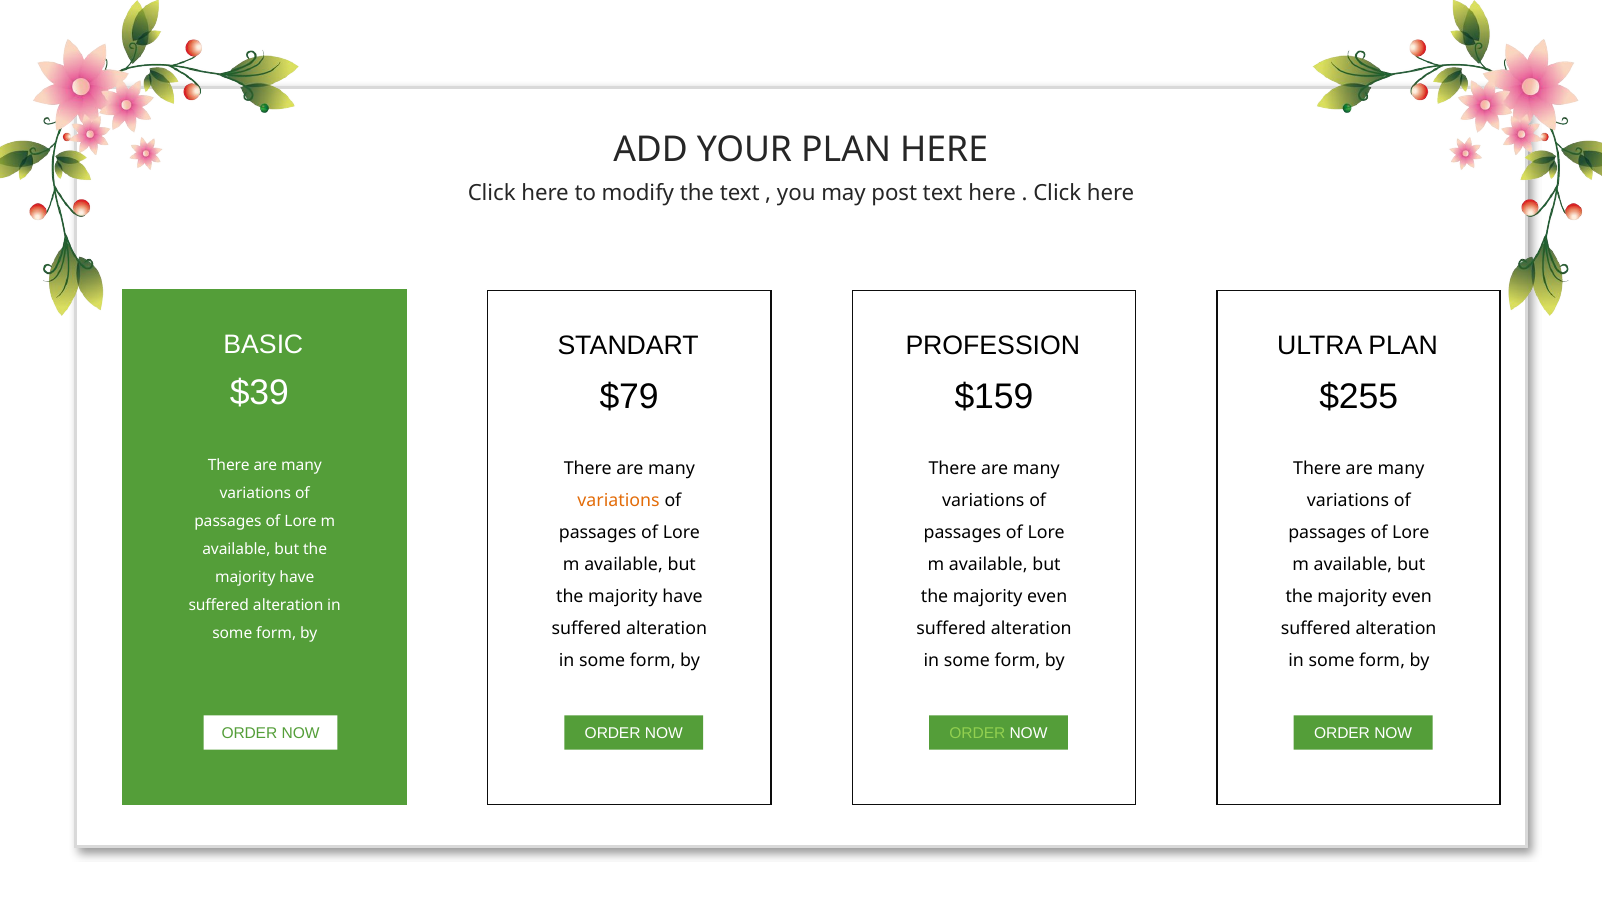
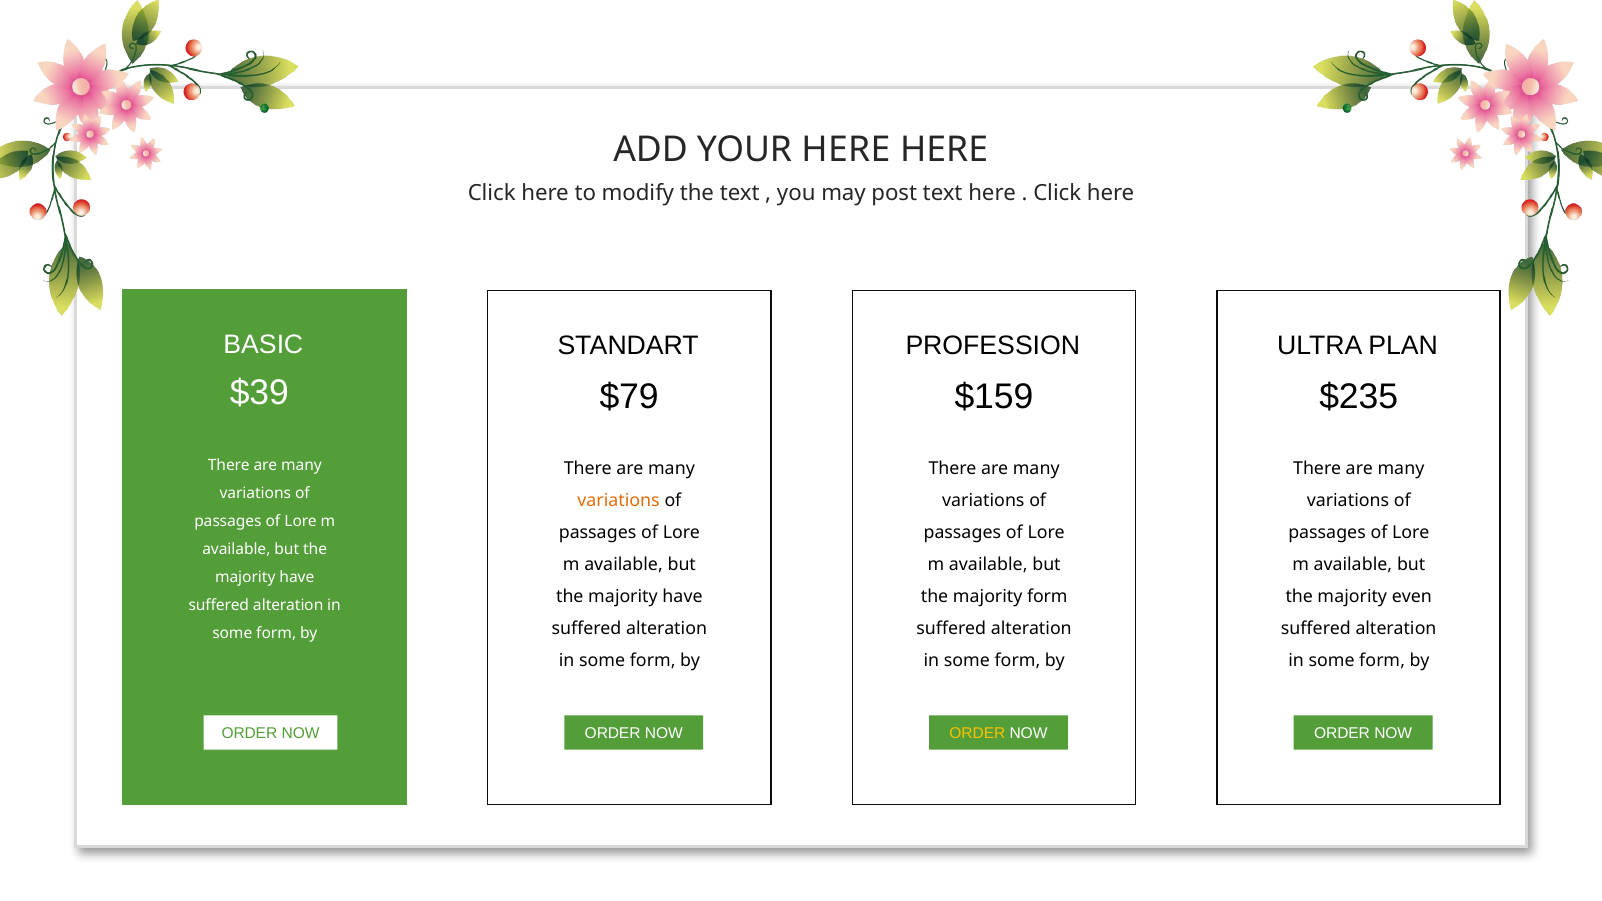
YOUR PLAN: PLAN -> HERE (846, 150)
$255: $255 -> $235 (1359, 397)
even: even -> form (1047, 596)
ORDER colour: light green -> yellow (977, 734)
